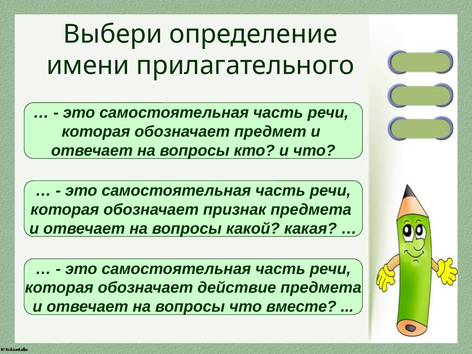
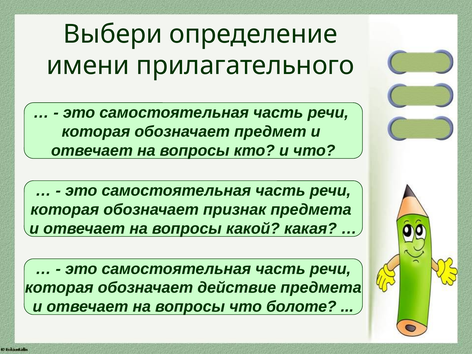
вместе: вместе -> болоте (301, 307)
